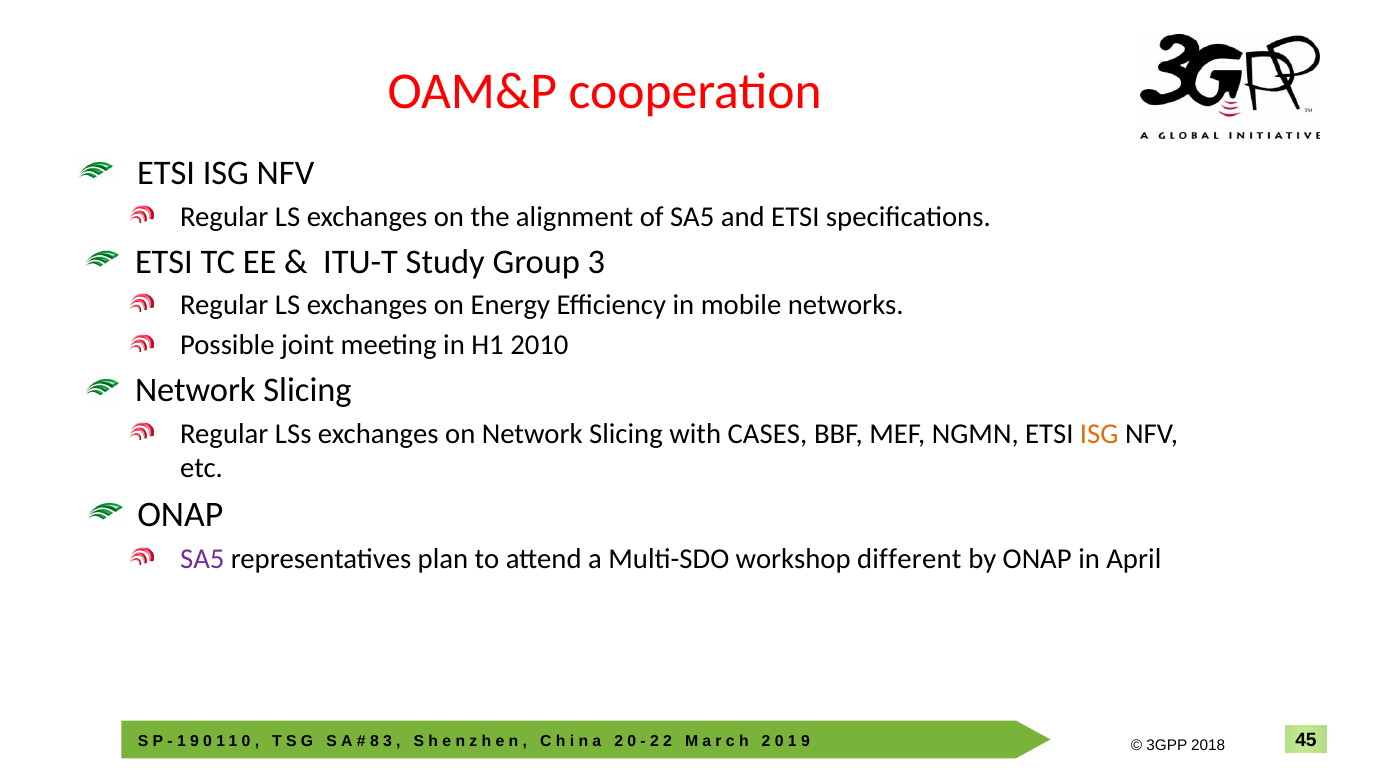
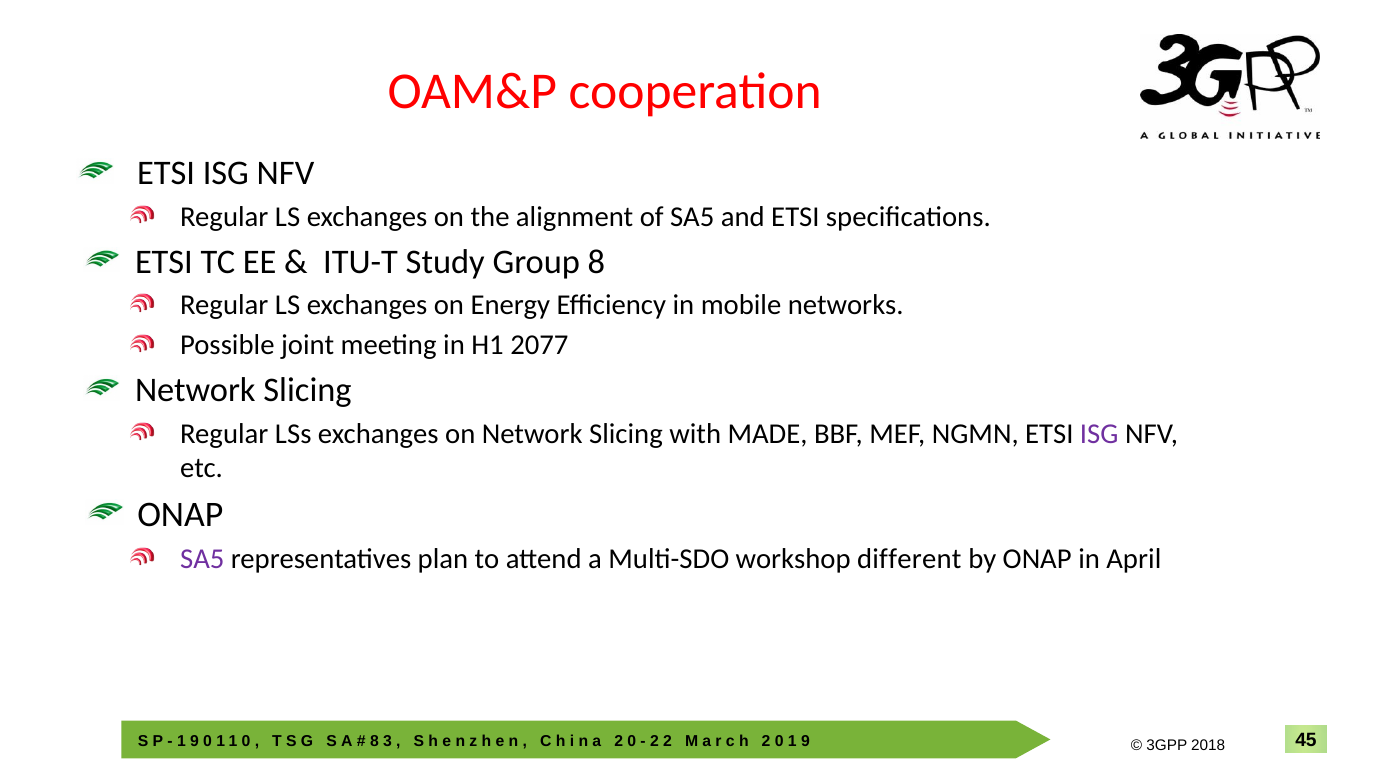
Group 3: 3 -> 8 (596, 262)
2010: 2010 -> 2077 (539, 345)
CASES: CASES -> MADE (768, 433)
ISG colour: orange -> purple (1099, 433)
